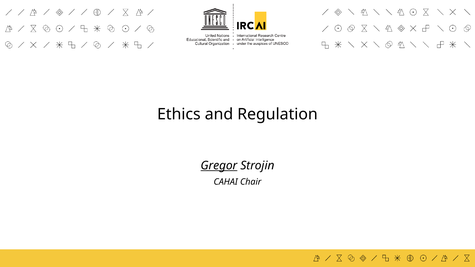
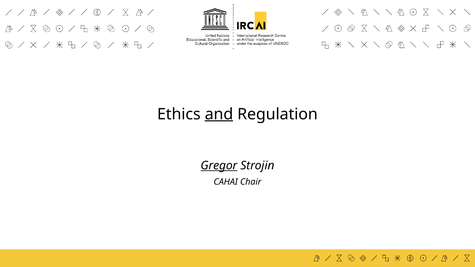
and underline: none -> present (219, 114)
